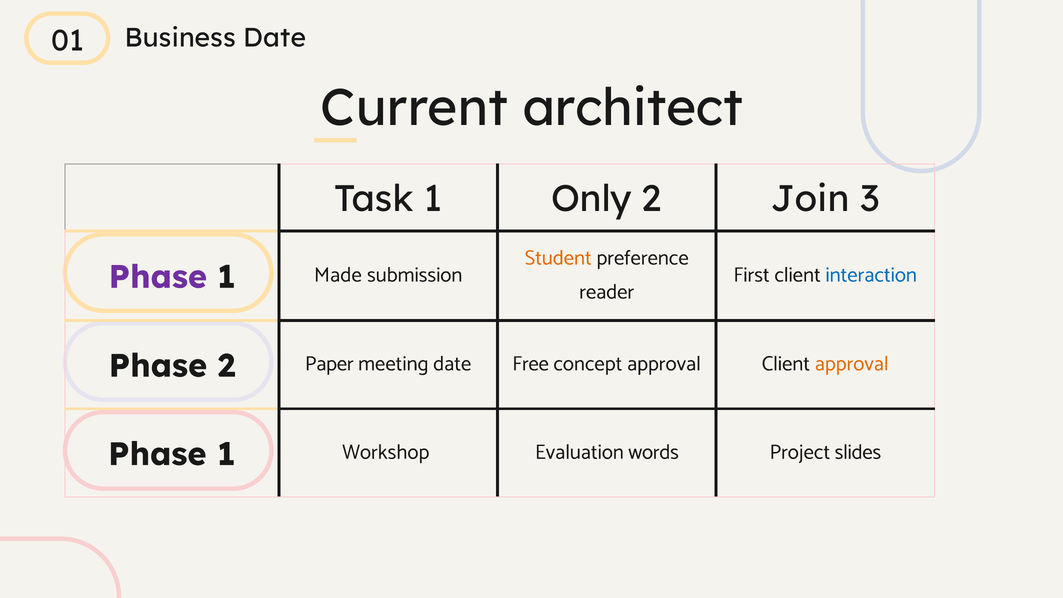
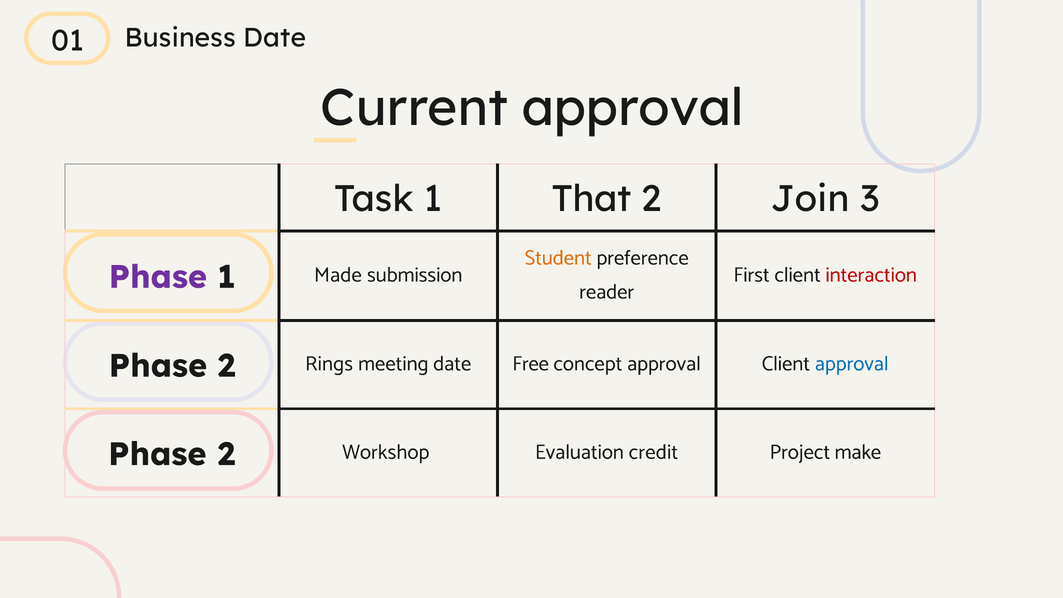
Current architect: architect -> approval (633, 108)
Only: Only -> That (592, 199)
interaction colour: blue -> red (871, 275)
Paper: Paper -> Rings (329, 364)
approval colour: orange -> blue (852, 364)
1: 1 -> 2 (226, 454)
words: words -> credit (653, 452)
slides: slides -> make (858, 452)
